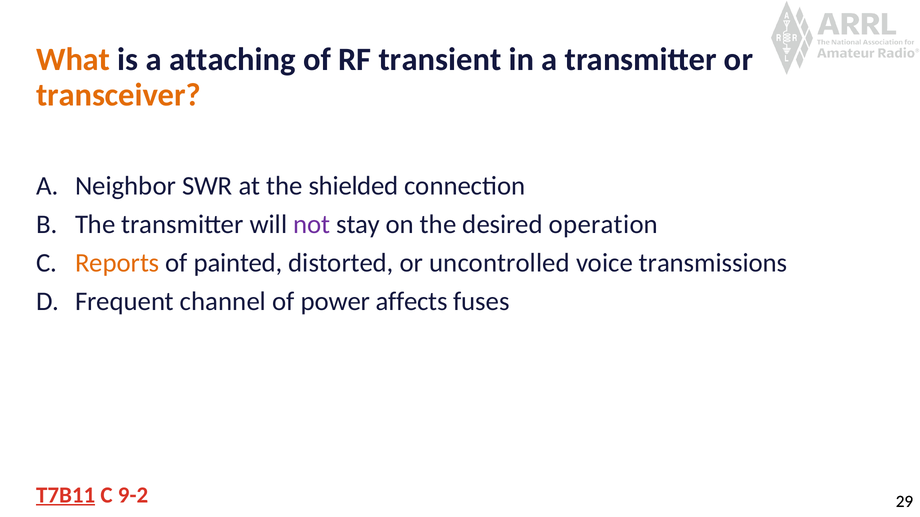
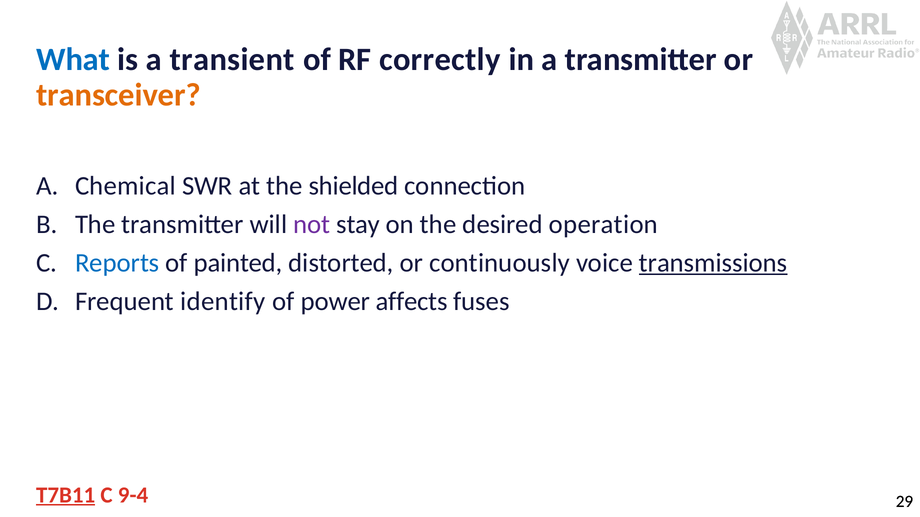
What colour: orange -> blue (73, 60)
attaching: attaching -> transient (232, 60)
transient: transient -> correctly (440, 60)
Neighbor: Neighbor -> Chemical (125, 186)
Reports colour: orange -> blue (117, 263)
uncontrolled: uncontrolled -> continuously (500, 263)
transmissions underline: none -> present (713, 263)
channel: channel -> identify (223, 302)
9-2: 9-2 -> 9-4 (133, 496)
